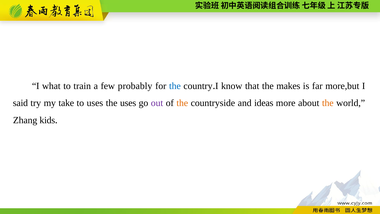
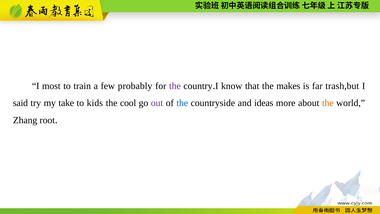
what: what -> most (51, 86)
the colour: blue -> purple (175, 86)
more,but: more,but -> trash,but (342, 86)
to uses: uses -> kids (95, 103)
the uses: uses -> cool (128, 103)
the colour: orange -> blue (182, 103)
kids: kids -> root (47, 120)
